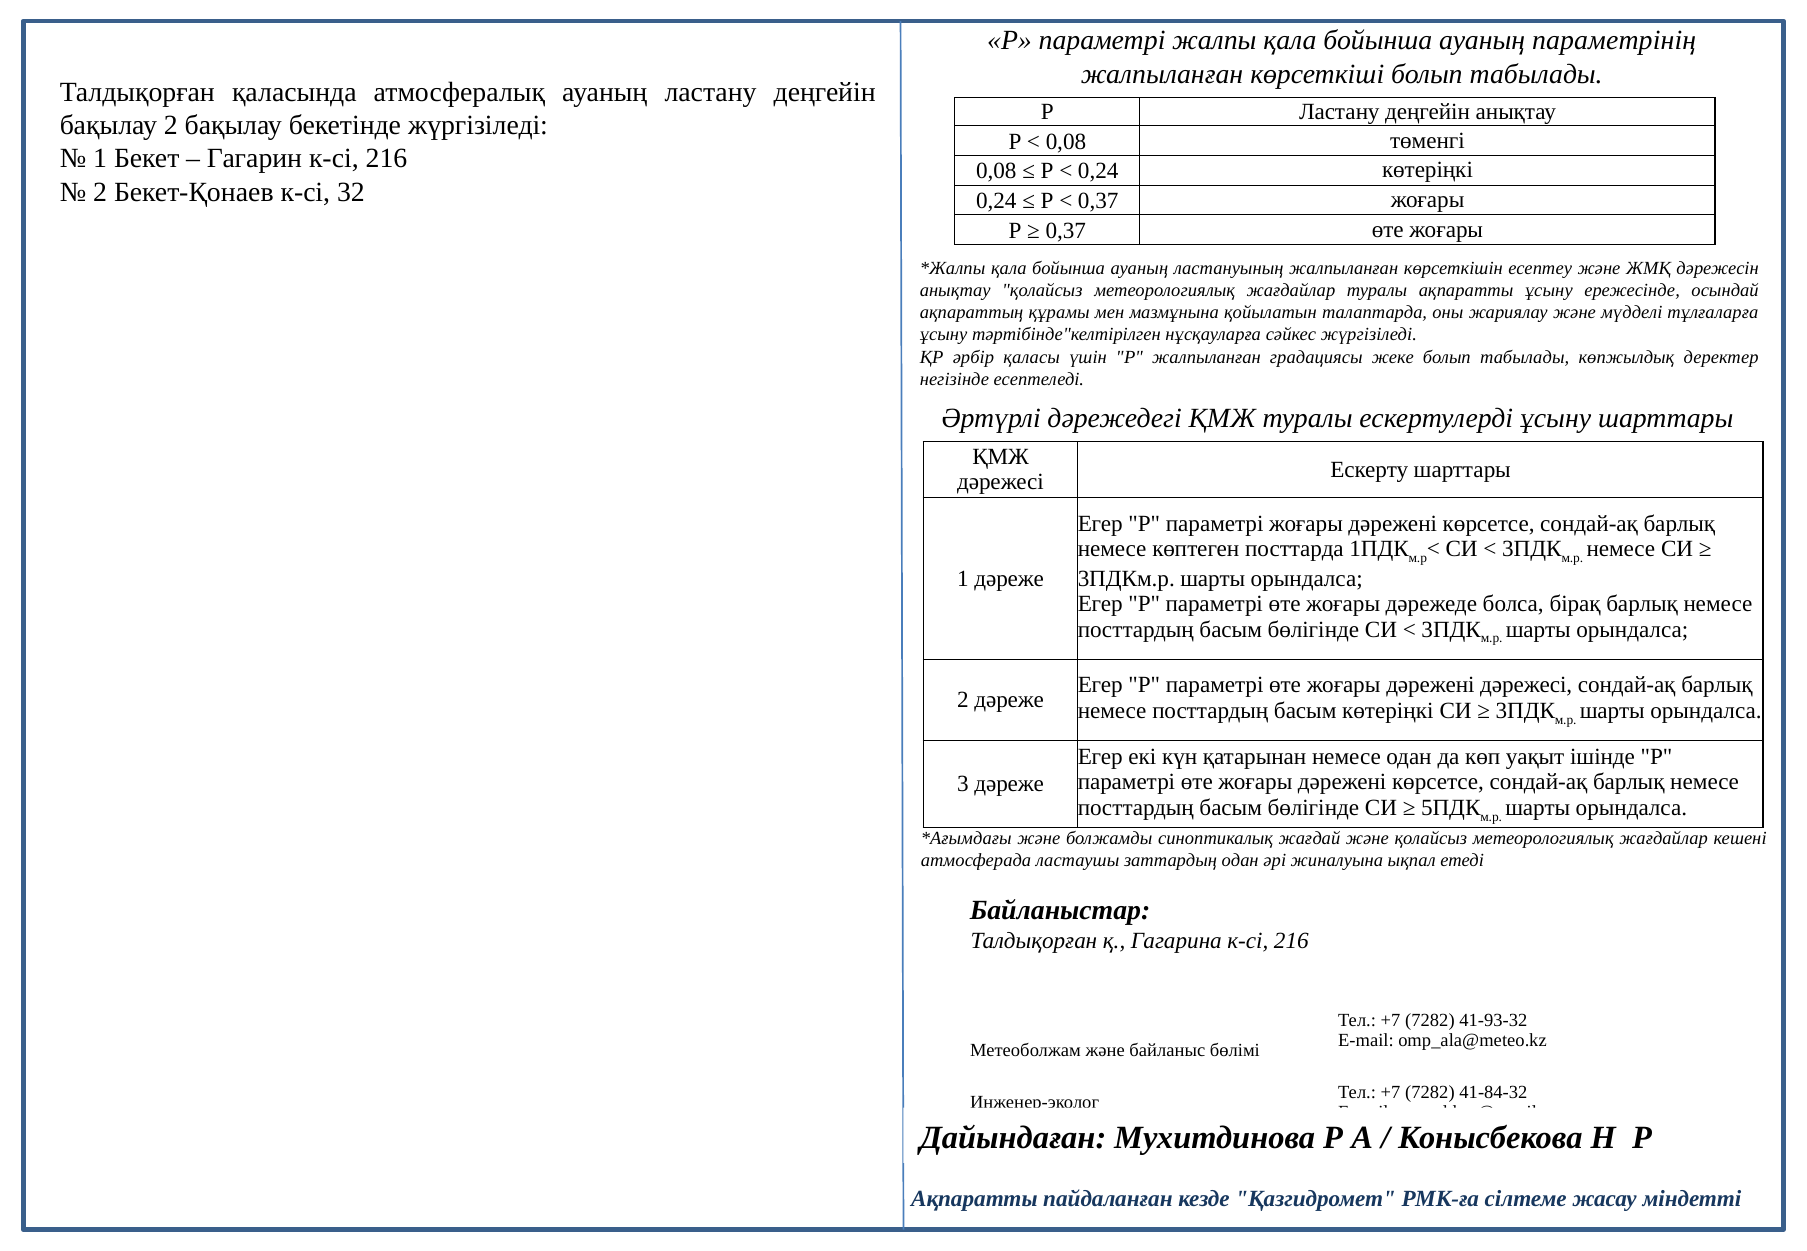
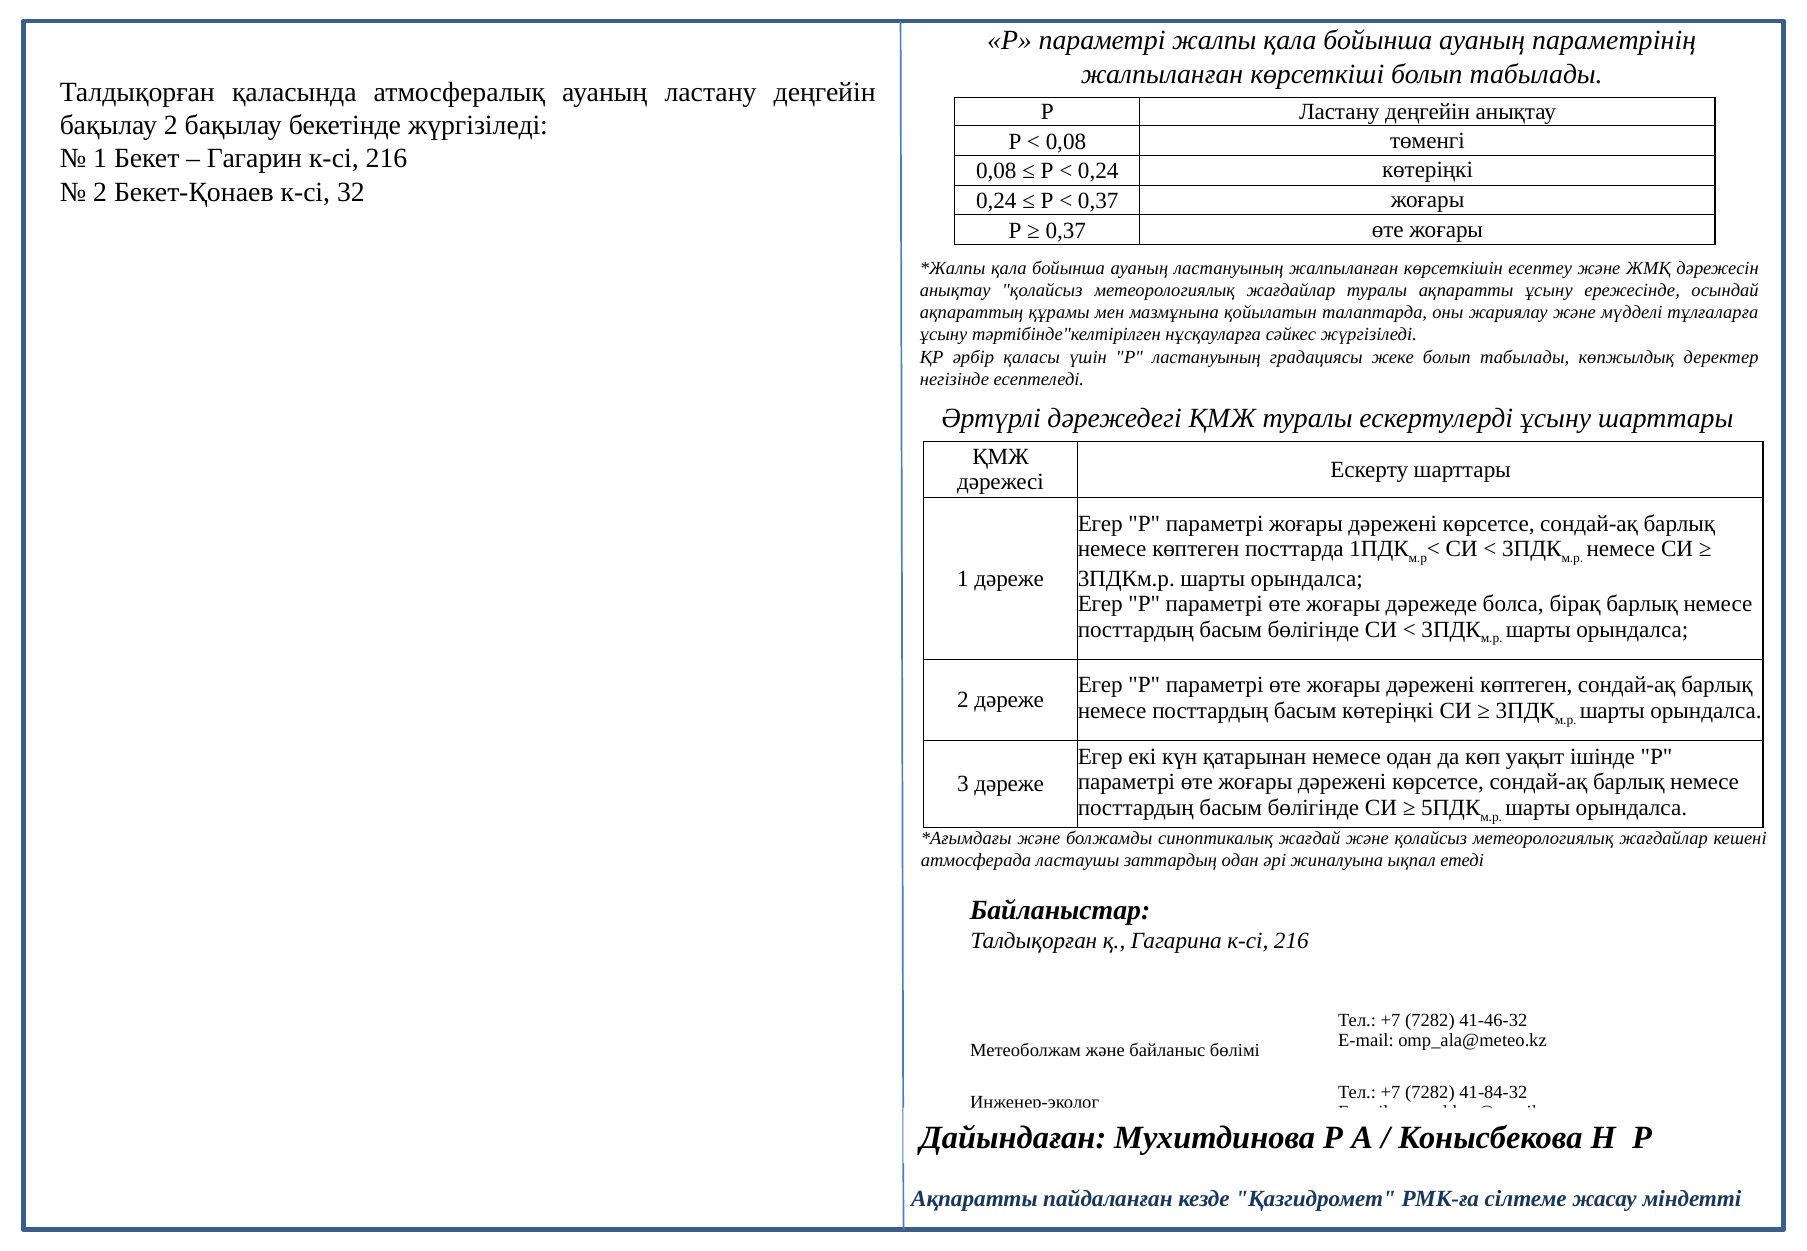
Р жалпыланған: жалпыланған -> ластануының (1206, 357)
дәрежені дәрежесі: дәрежесі -> көптеген (1526, 685)
41-93-32: 41-93-32 -> 41-46-32 (1493, 1020)
